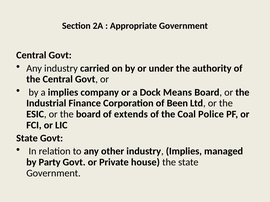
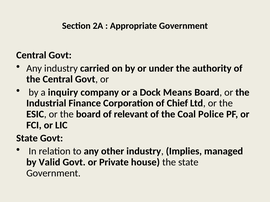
a implies: implies -> inquiry (63, 93)
Been: Been -> Chief (177, 103)
extends: extends -> relevant (131, 114)
Party: Party -> Valid (50, 163)
